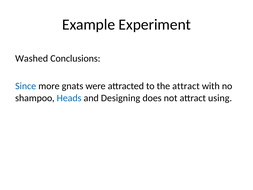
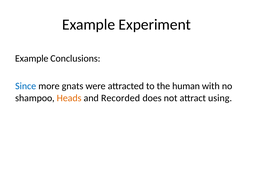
Washed: Washed -> Example (32, 58)
the attract: attract -> human (186, 86)
Heads colour: blue -> orange (69, 98)
Designing: Designing -> Recorded (121, 98)
